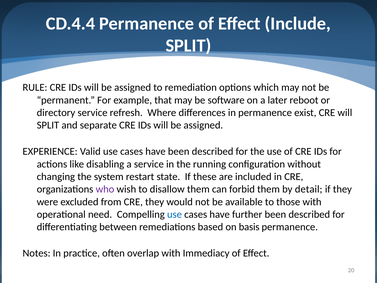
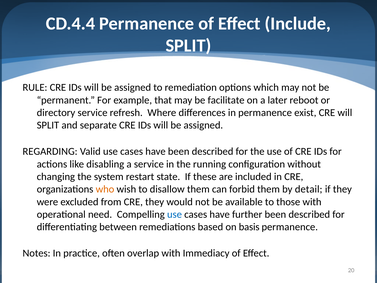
software: software -> facilitate (226, 100)
EXPERIENCE: EXPERIENCE -> REGARDING (50, 151)
who colour: purple -> orange (105, 189)
